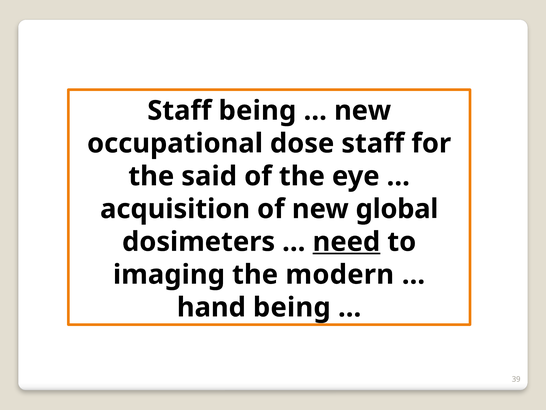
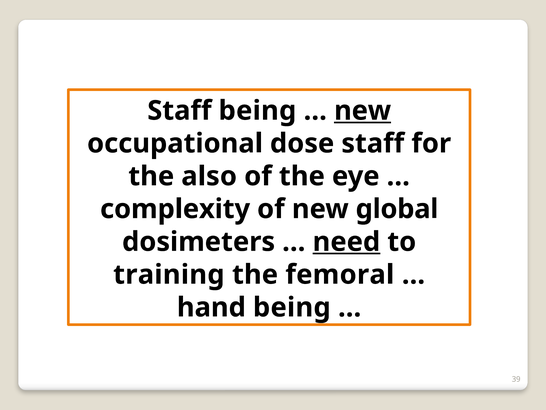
new underline: none -> present (363, 111)
said: said -> also (209, 176)
acquisition: acquisition -> complexity (175, 209)
imaging: imaging -> training (169, 274)
modern: modern -> femoral (340, 274)
